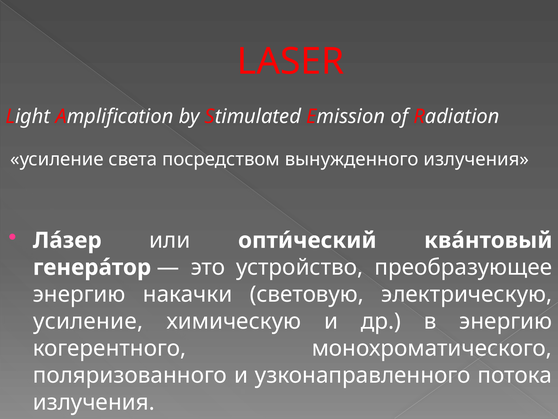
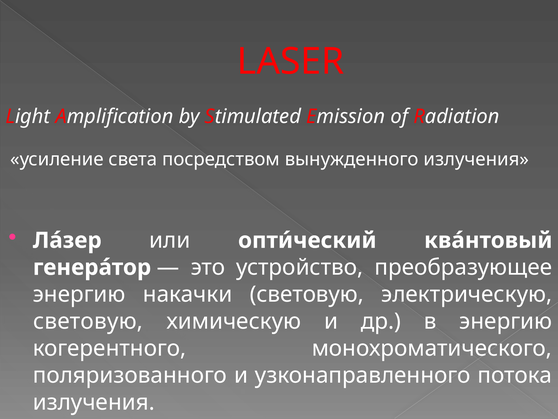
усиление: усиление -> световую (88, 321)
